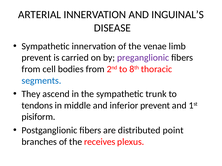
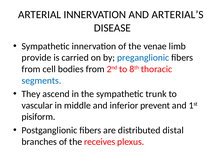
INGUINAL’S: INGUINAL’S -> ARTERIAL’S (178, 15)
prevent: prevent -> provide (37, 58)
preganglionic colour: purple -> blue (143, 58)
tendons: tendons -> vascular (37, 106)
point: point -> distal (173, 131)
